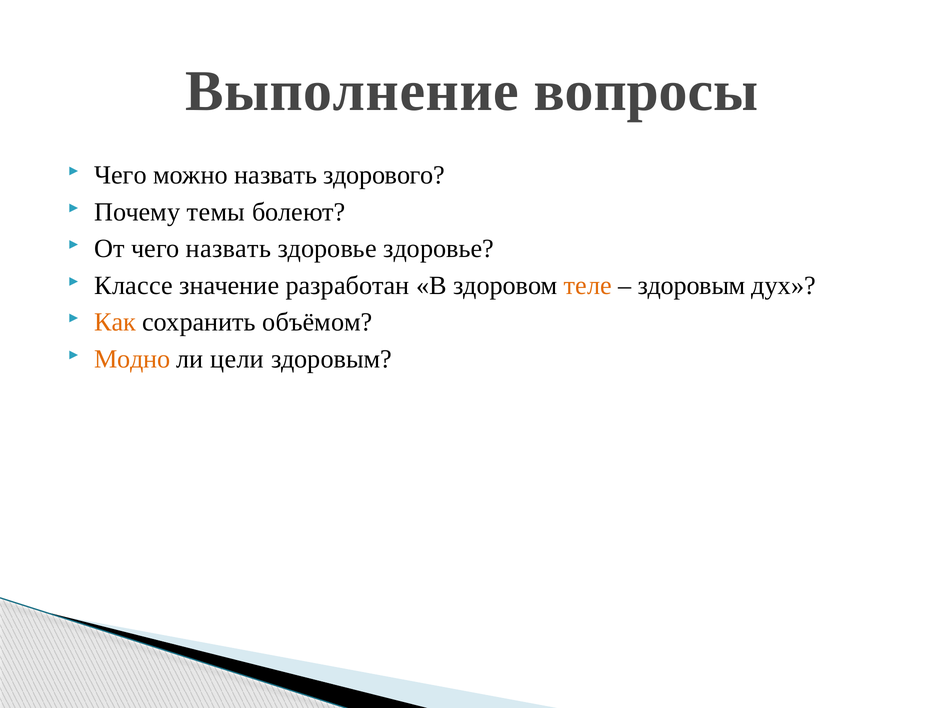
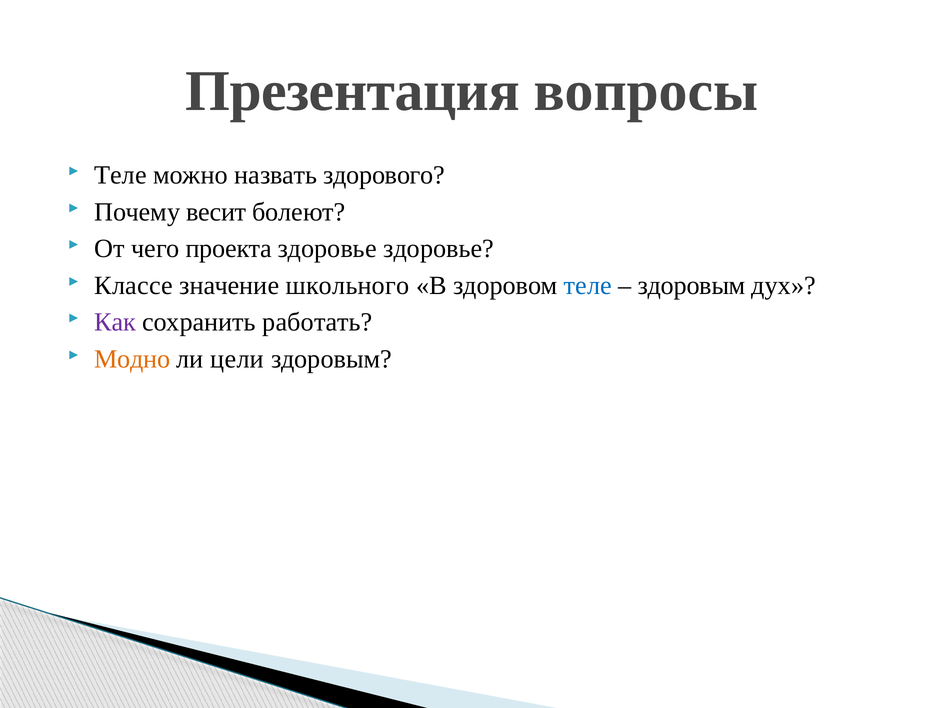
Выполнение: Выполнение -> Презентация (353, 91)
Чего: Чего -> Теле (120, 175)
темы: темы -> весит (216, 212)
чего назвать: назвать -> проекта (229, 249)
разработан: разработан -> школьного (347, 285)
теле colour: orange -> blue (588, 285)
Как colour: orange -> purple (115, 322)
объёмом: объёмом -> работать (317, 322)
